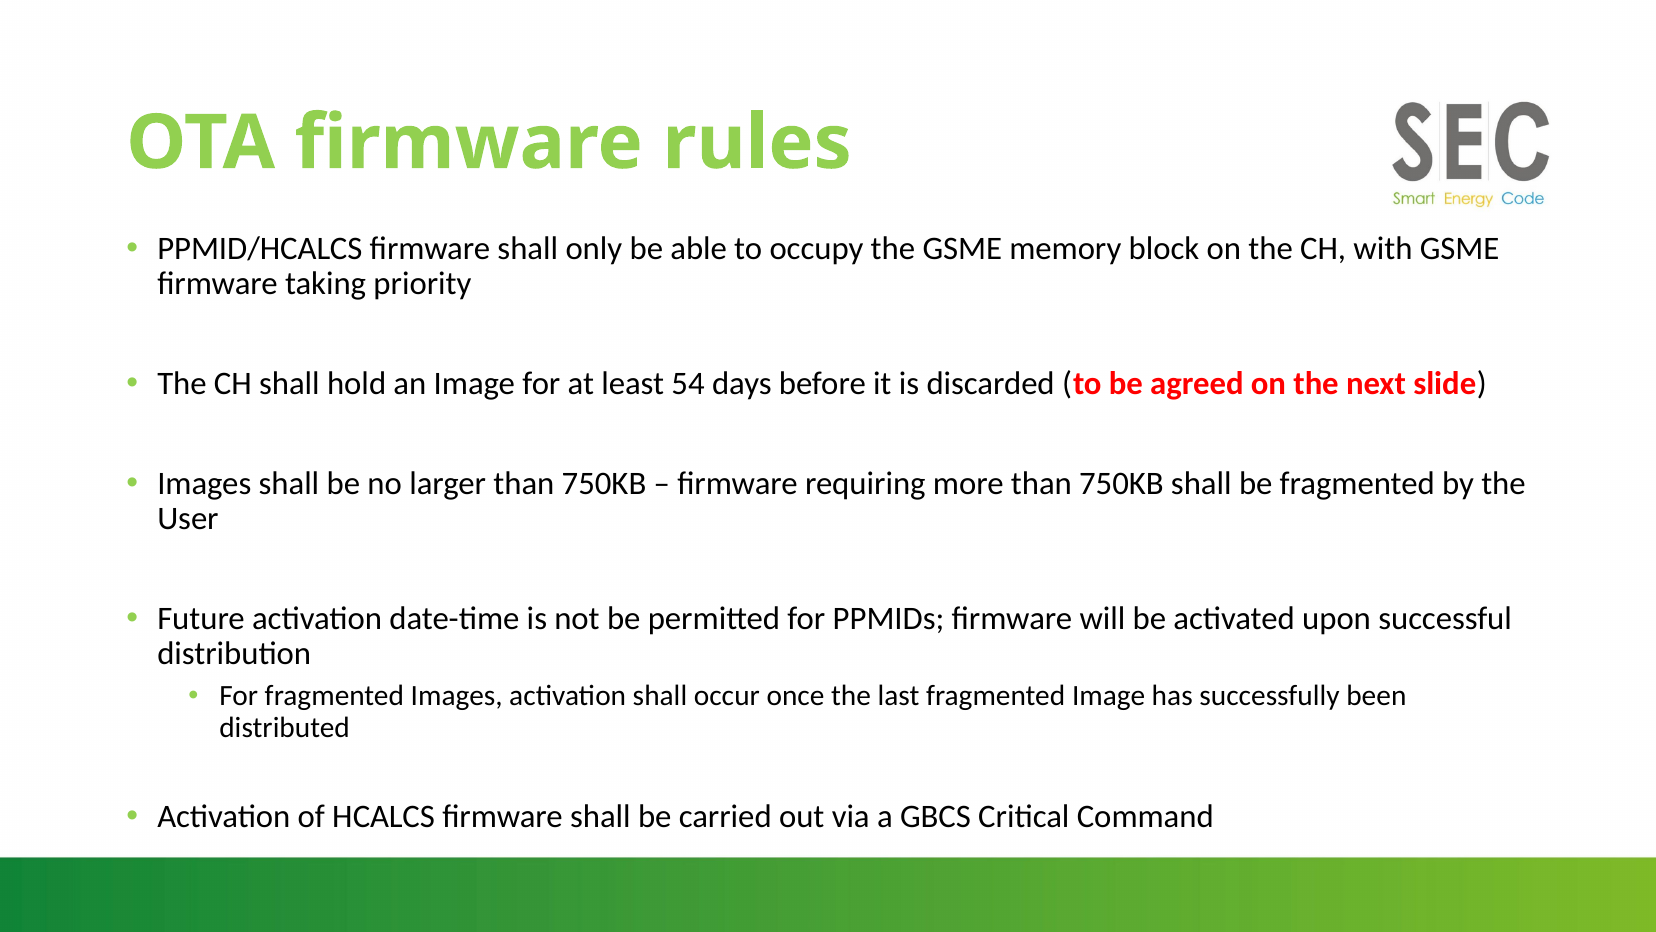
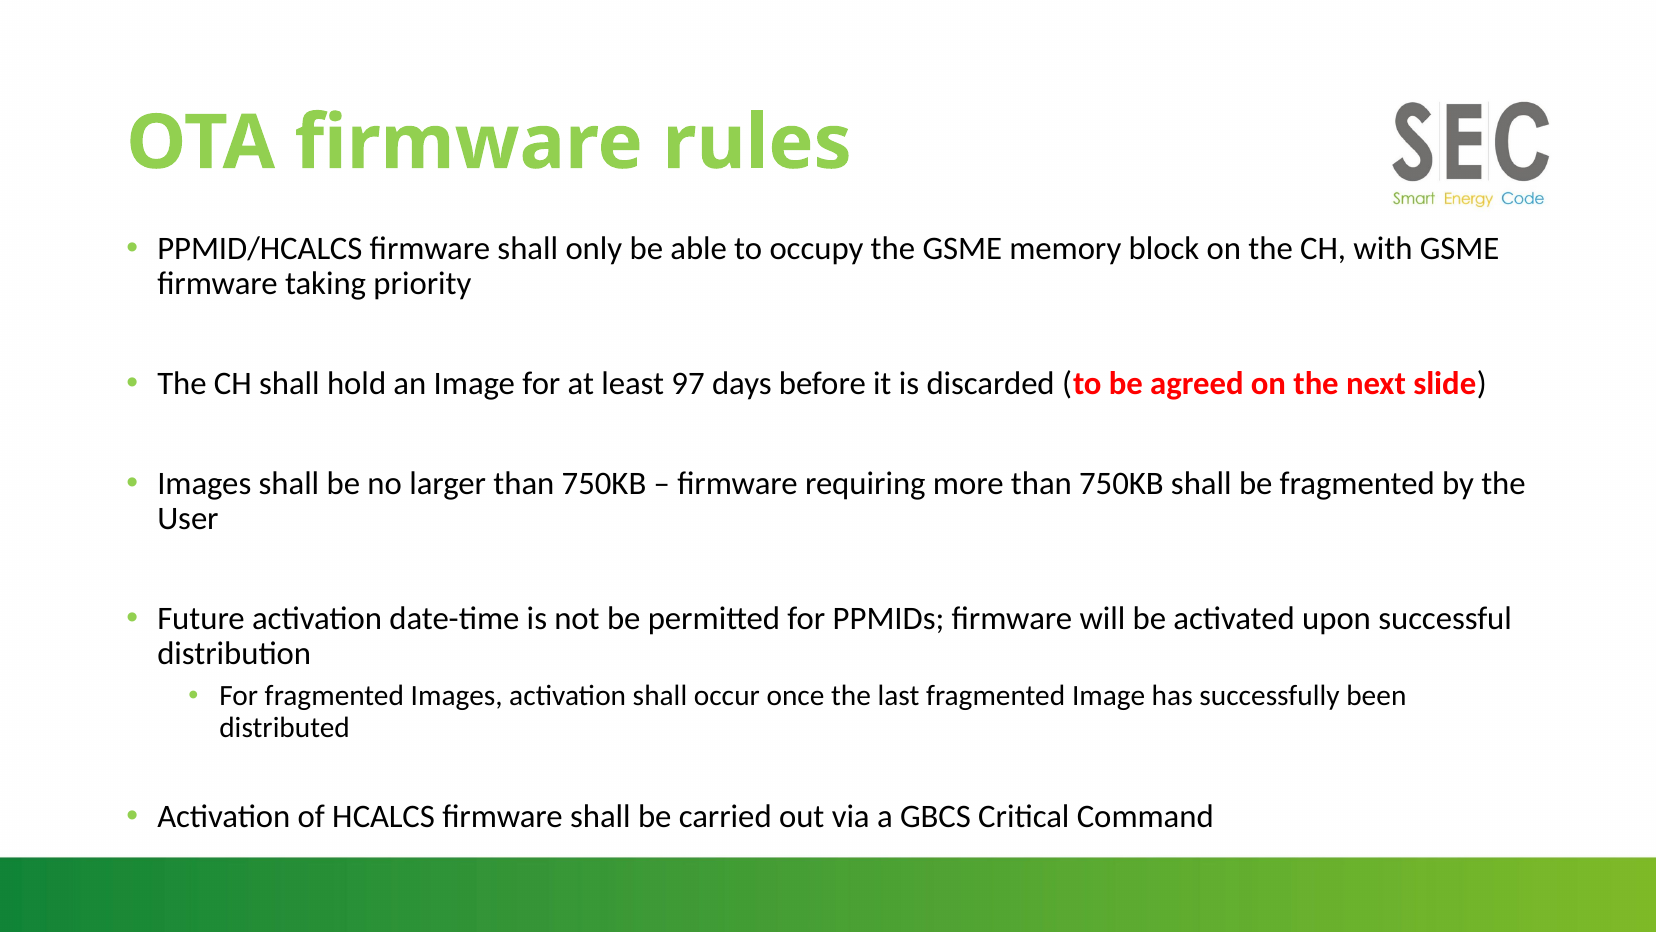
54: 54 -> 97 (688, 383)
